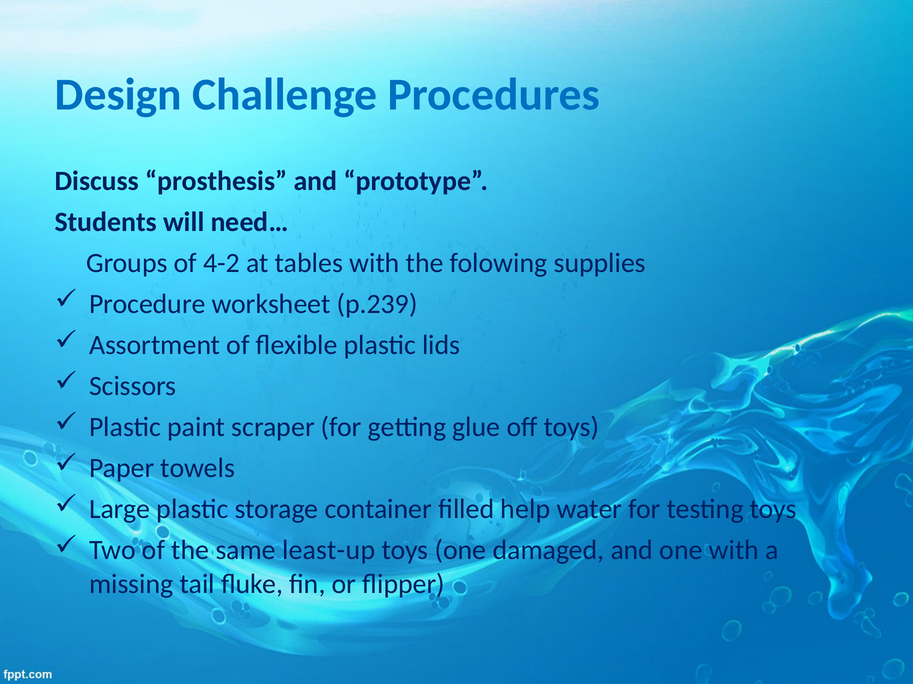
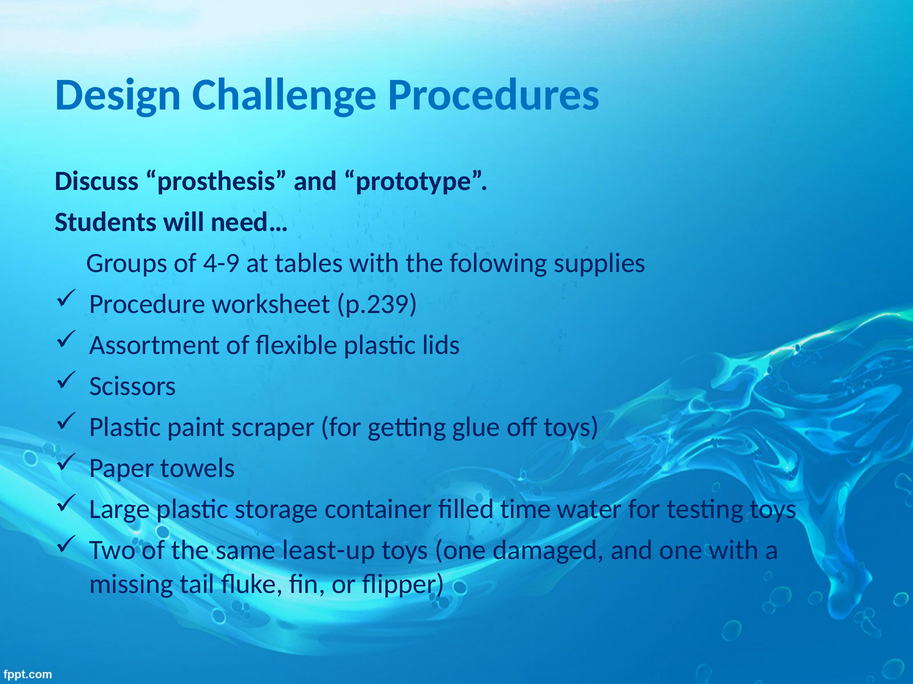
4-2: 4-2 -> 4-9 (222, 263)
help: help -> time (526, 510)
